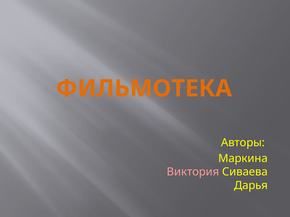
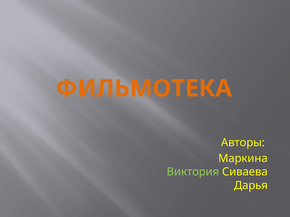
Виктория colour: pink -> light green (193, 172)
